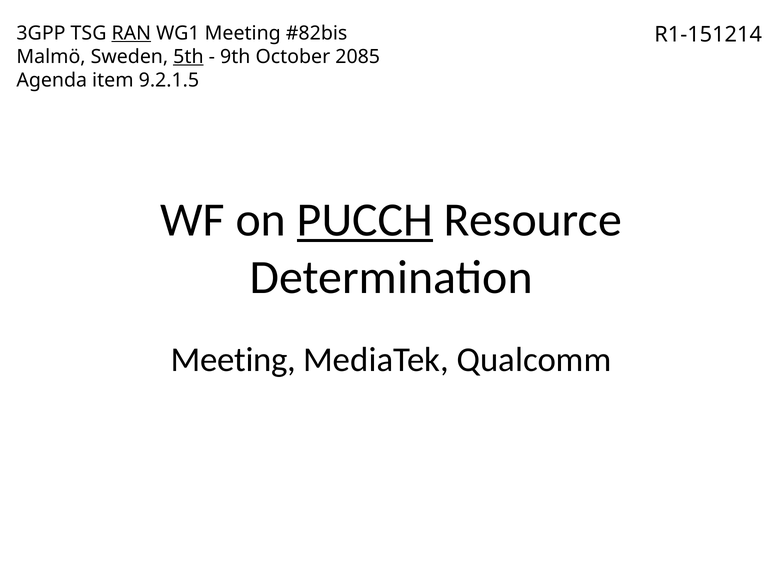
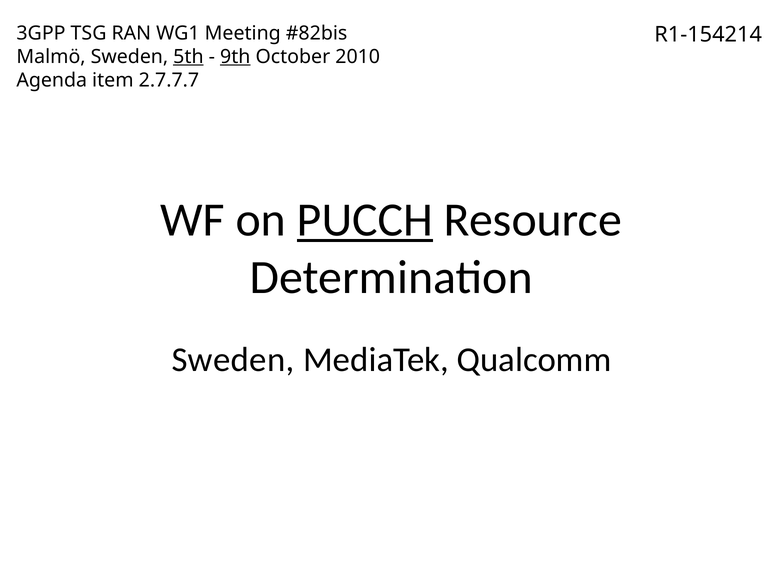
RAN underline: present -> none (131, 33)
R1-151214: R1-151214 -> R1-154214 (708, 35)
9th underline: none -> present (235, 57)
2085: 2085 -> 2010 (358, 57)
9.2.1.5: 9.2.1.5 -> 2.7.7.7 (169, 80)
Meeting: Meeting -> Sweden (233, 360)
